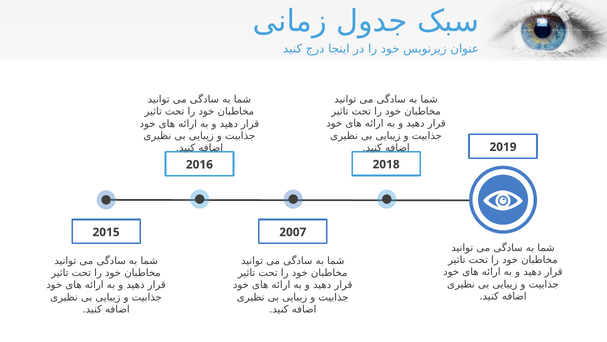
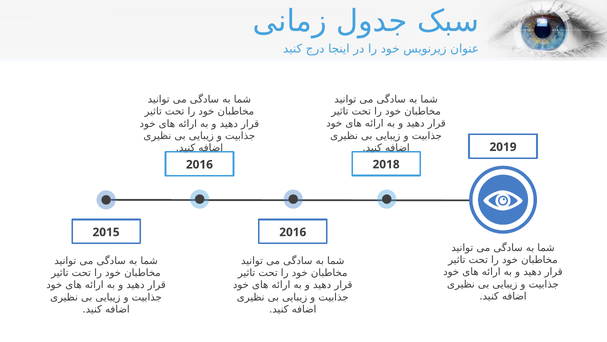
2007: 2007 -> 2016 (293, 232)
